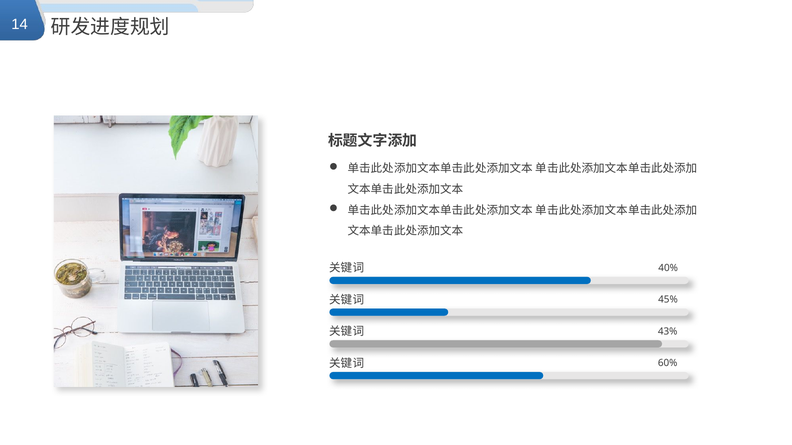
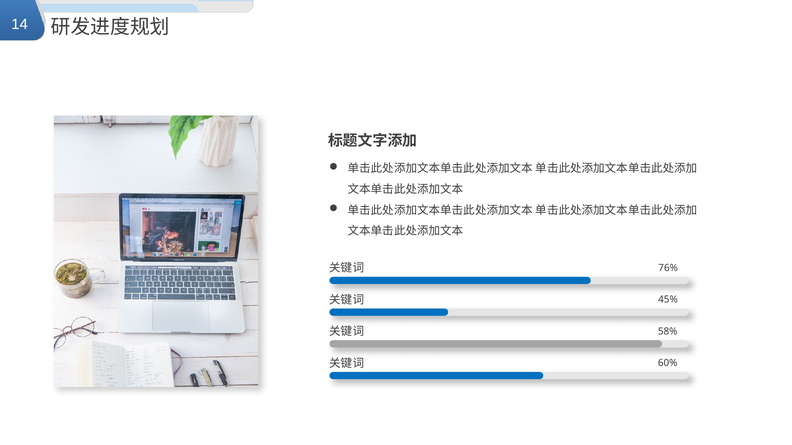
40%: 40% -> 76% (668, 268)
43%: 43% -> 58% (668, 332)
